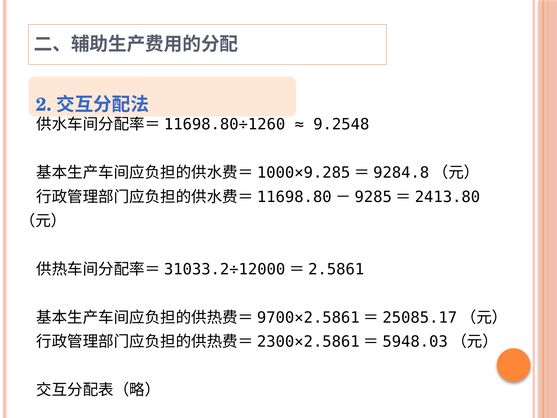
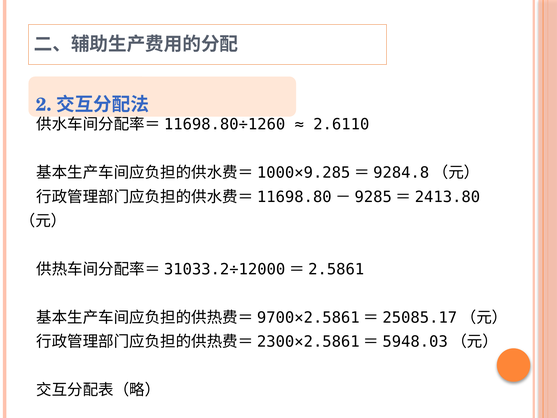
9.2548: 9.2548 -> 2.6110 (341, 124)
